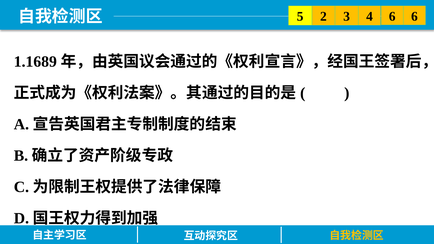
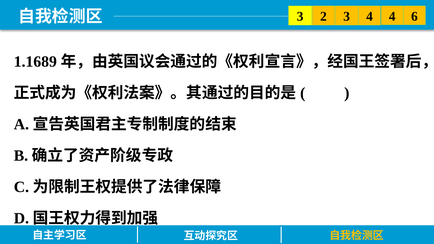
5: 5 -> 3 (300, 16)
3 6: 6 -> 4 (392, 16)
